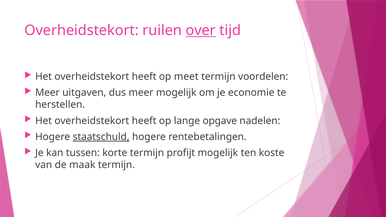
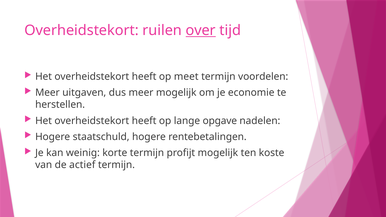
staatschuld underline: present -> none (101, 137)
tussen: tussen -> weinig (83, 153)
maak: maak -> actief (82, 165)
